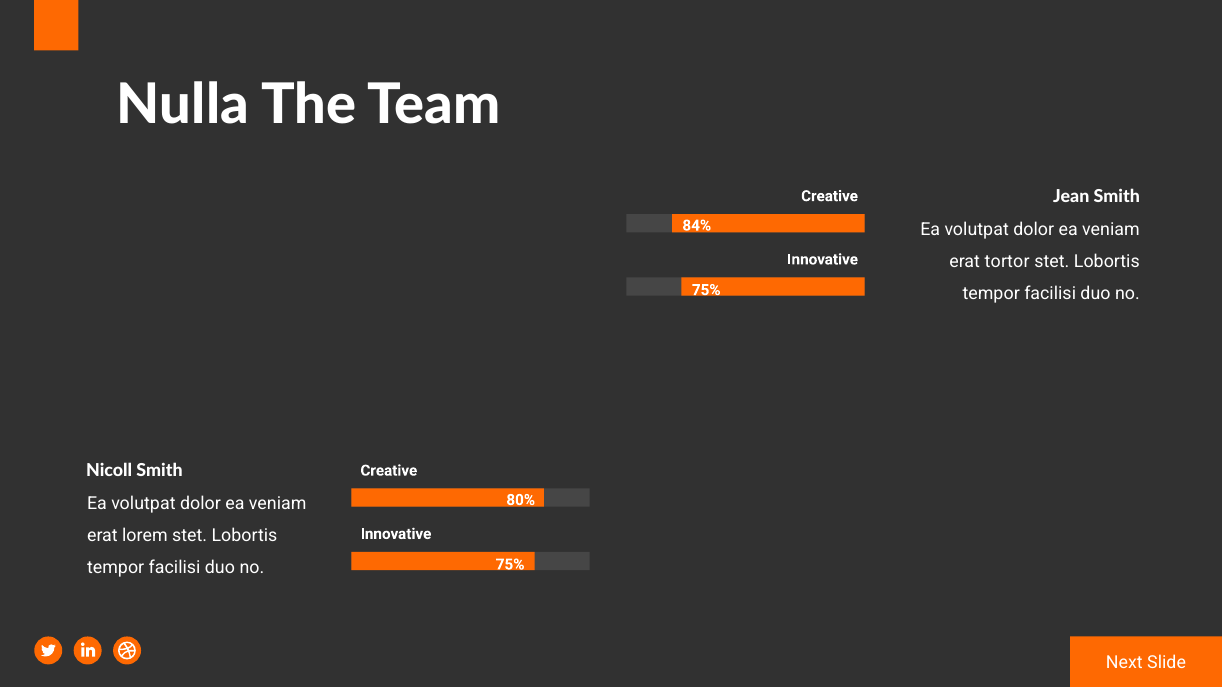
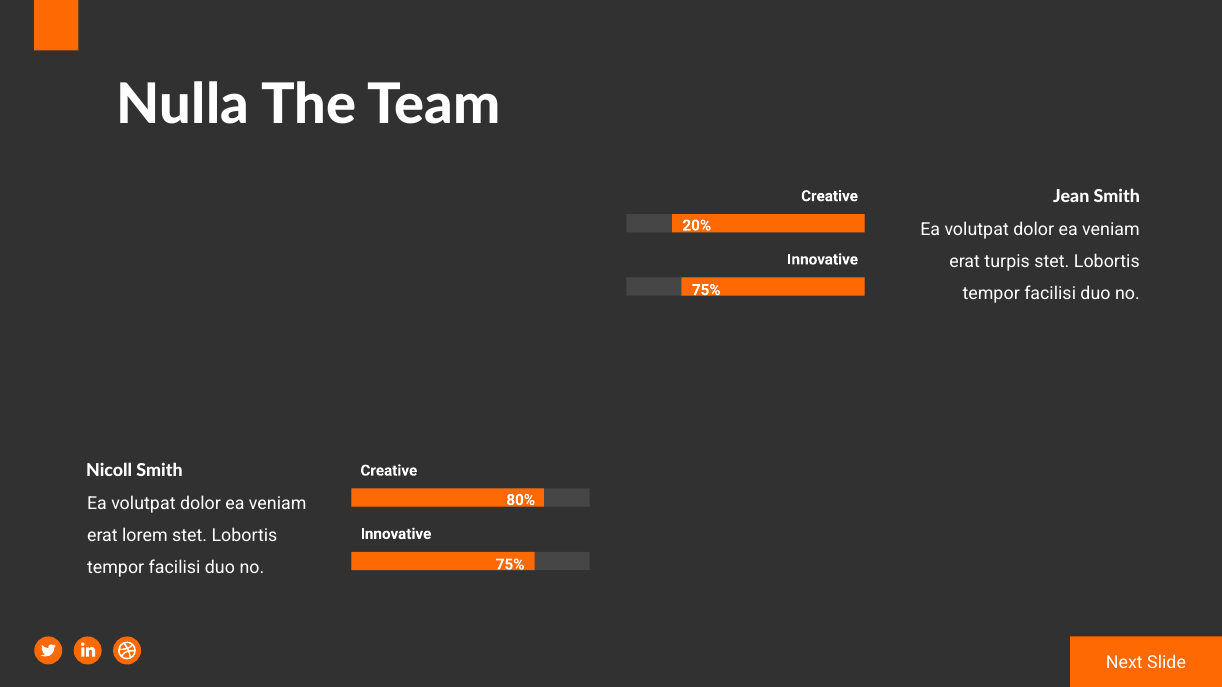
84%: 84% -> 20% (697, 226)
tortor: tortor -> turpis (1007, 261)
